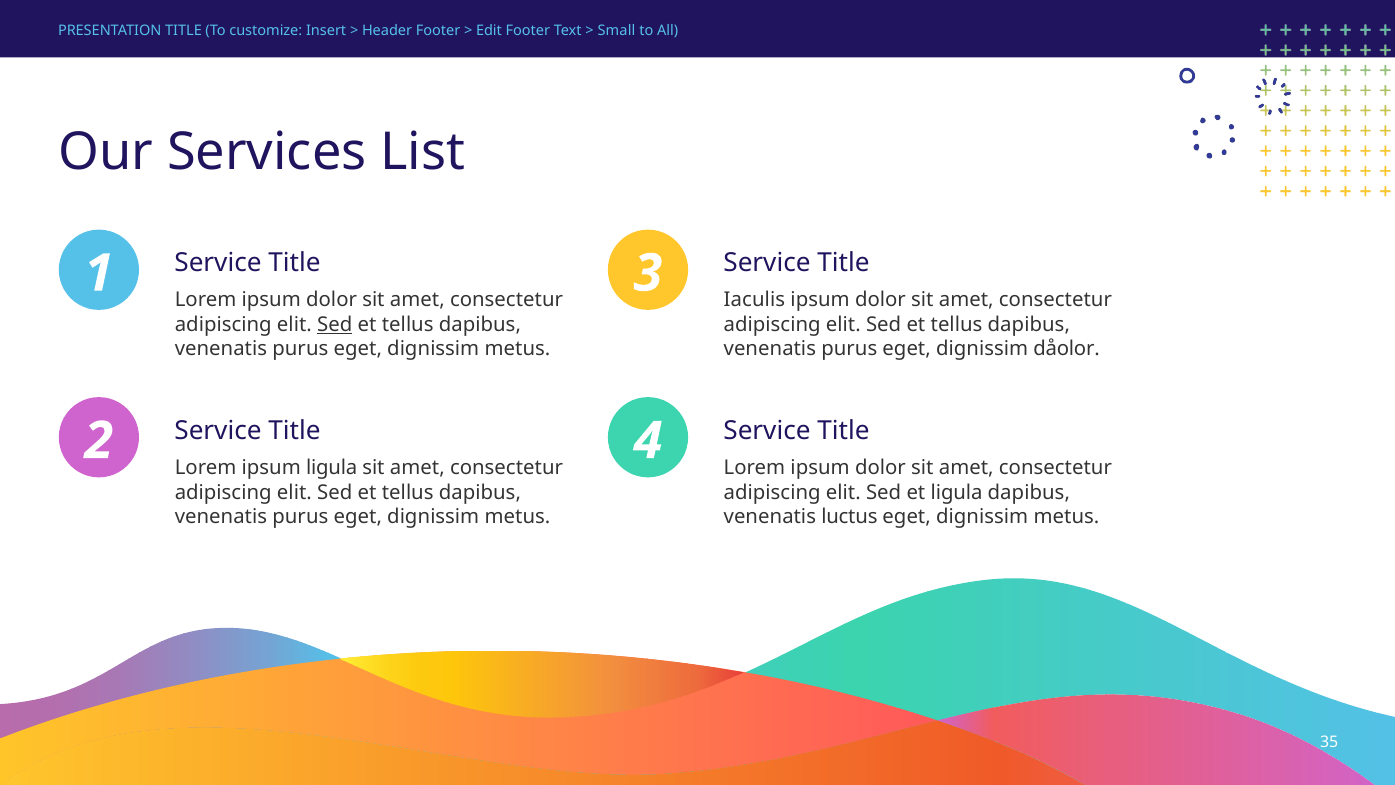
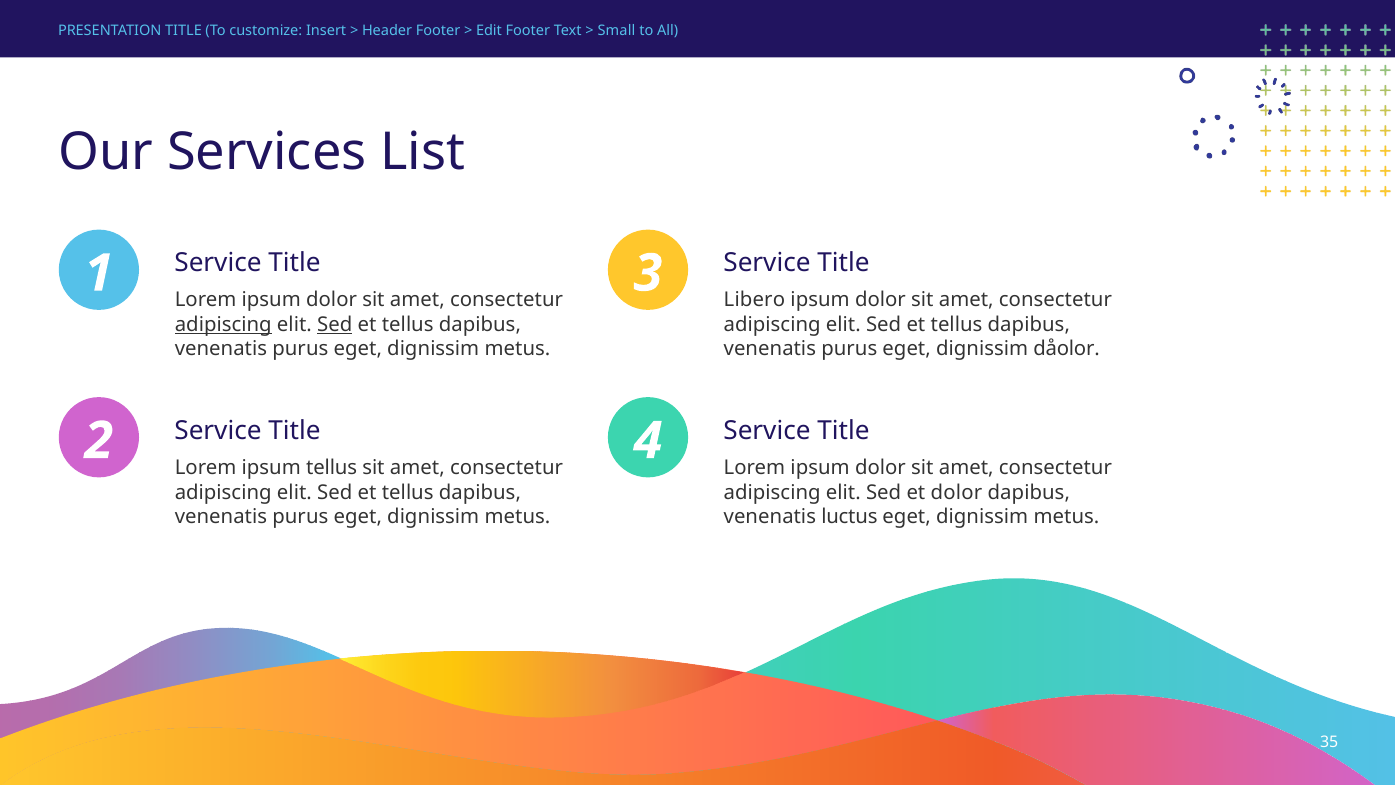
Iaculis: Iaculis -> Libero (754, 300)
adipiscing underline: none -> present (223, 324)
ipsum ligula: ligula -> tellus (332, 468)
et ligula: ligula -> dolor (956, 492)
